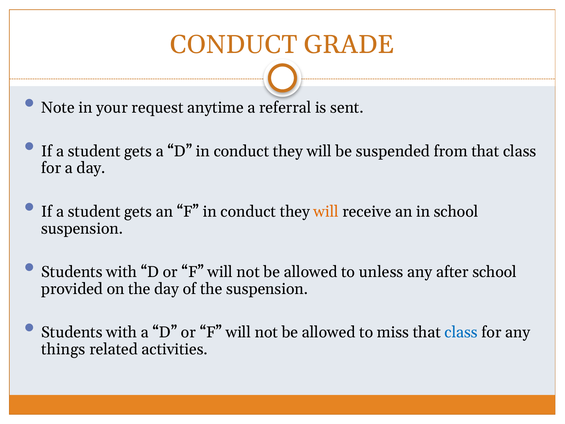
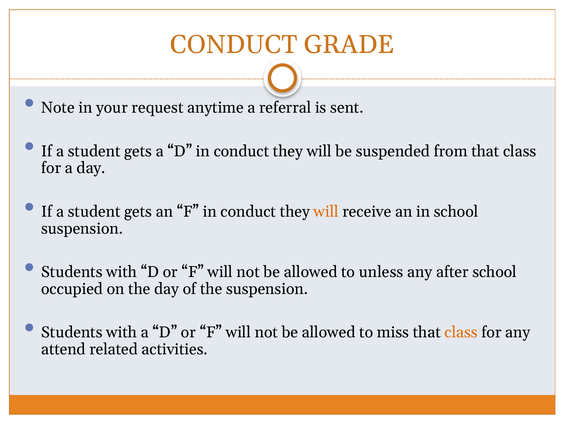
provided: provided -> occupied (72, 289)
class colour: blue -> orange (461, 332)
things: things -> attend (63, 349)
